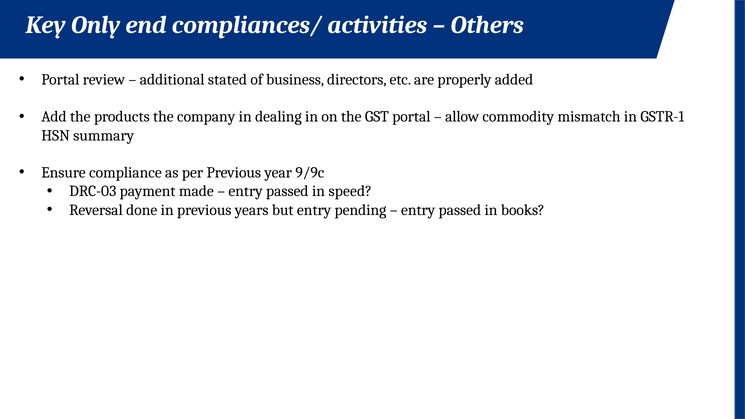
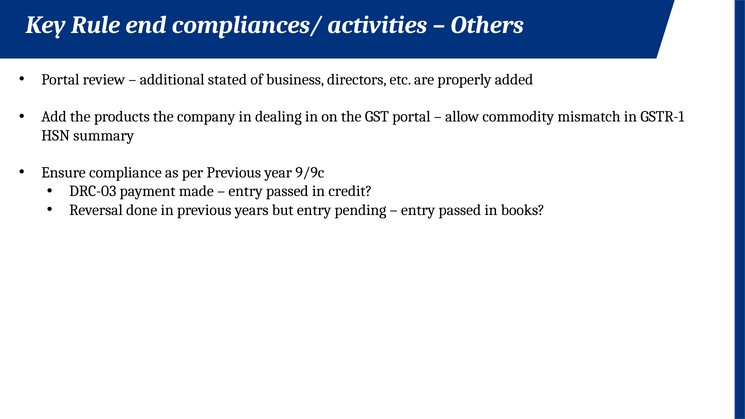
Only: Only -> Rule (96, 25)
speed: speed -> credit (350, 191)
